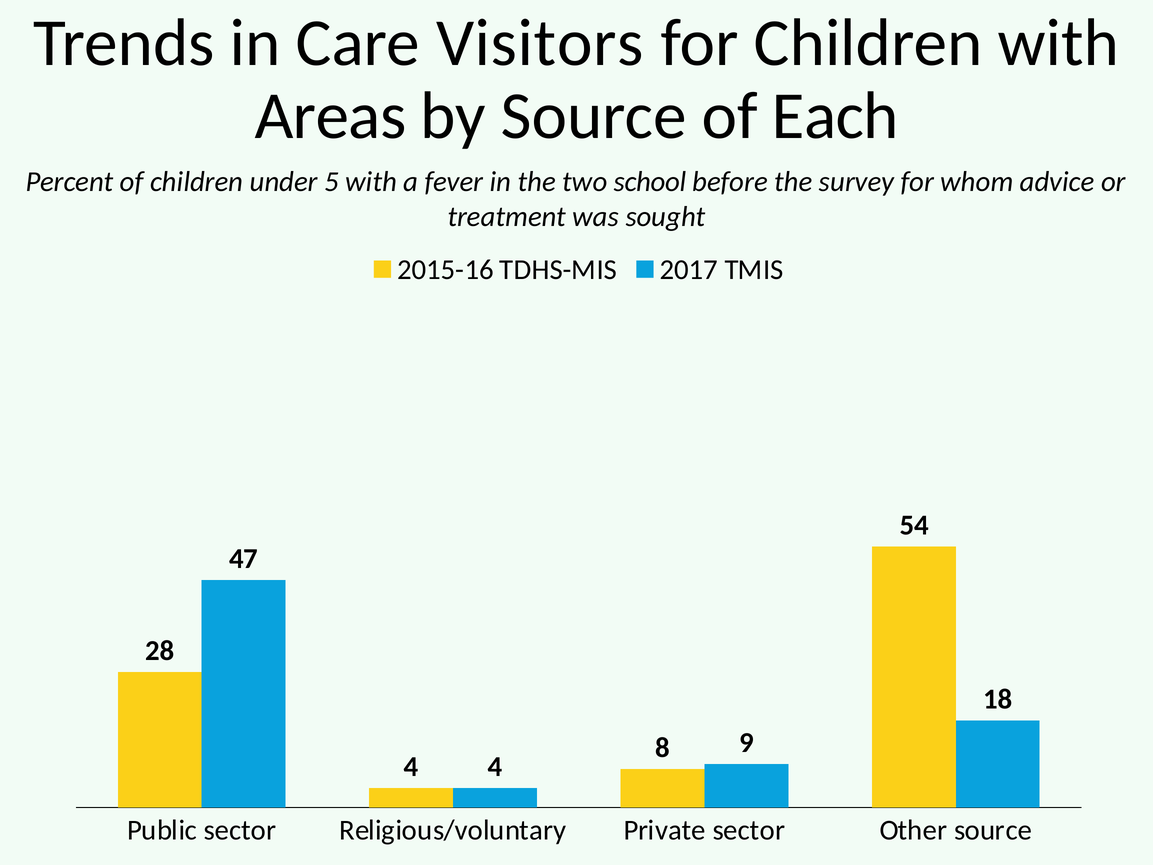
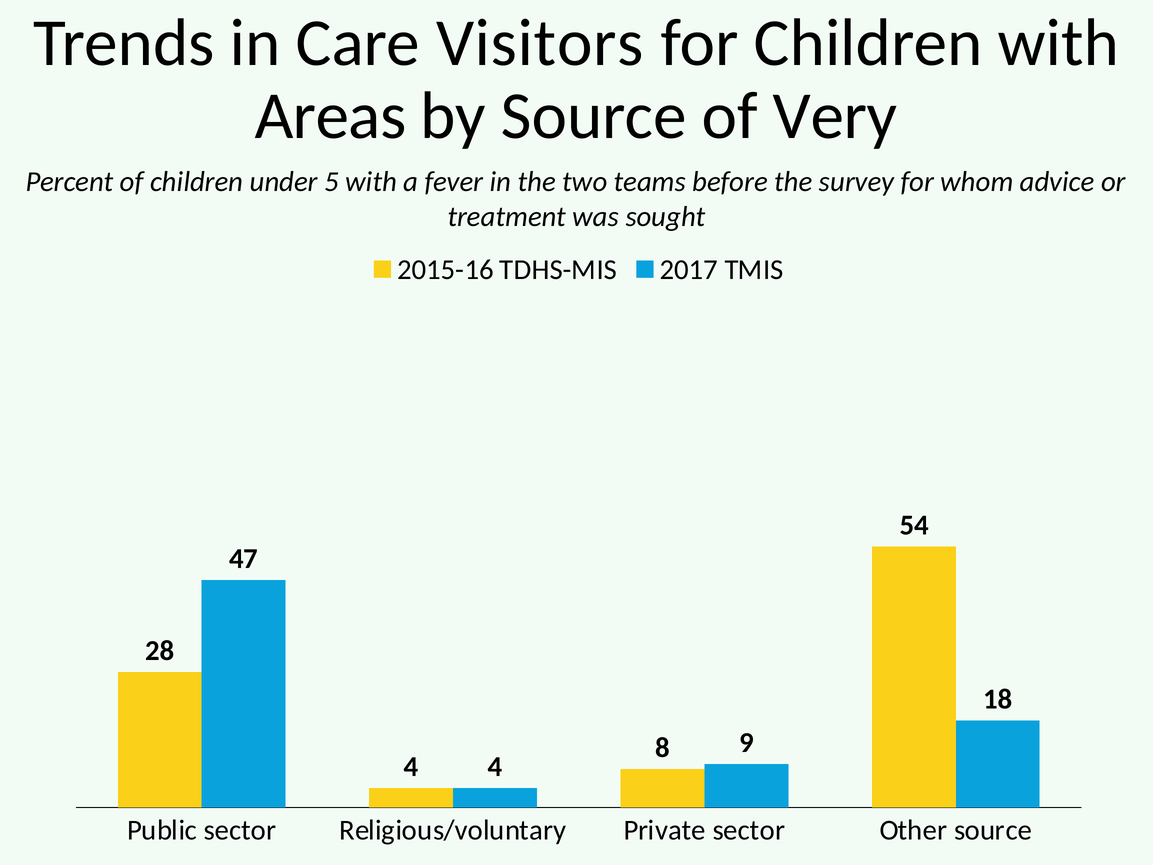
Each: Each -> Very (835, 116)
school: school -> teams (650, 182)
